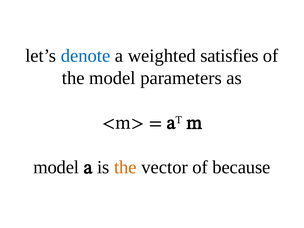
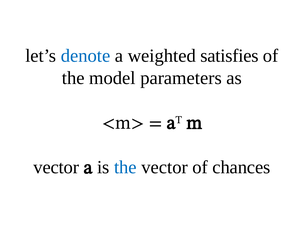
model: model -> vector (56, 167)
the colour: orange -> blue (125, 167)
because: because -> chances (241, 167)
